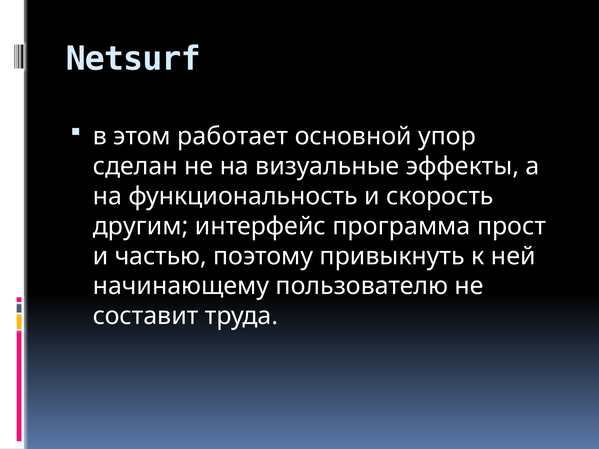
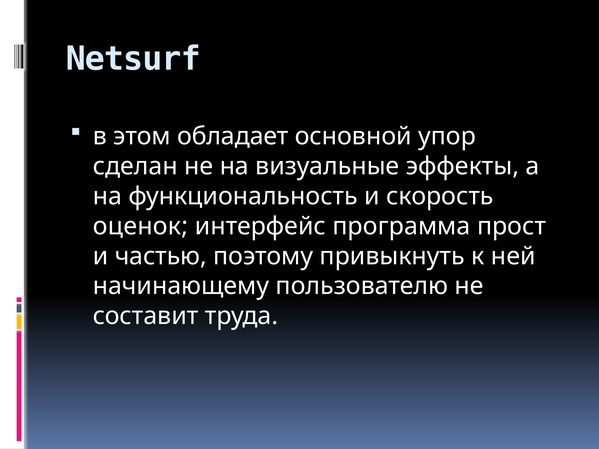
работает: работает -> обладает (233, 136)
другим: другим -> оценок (140, 226)
